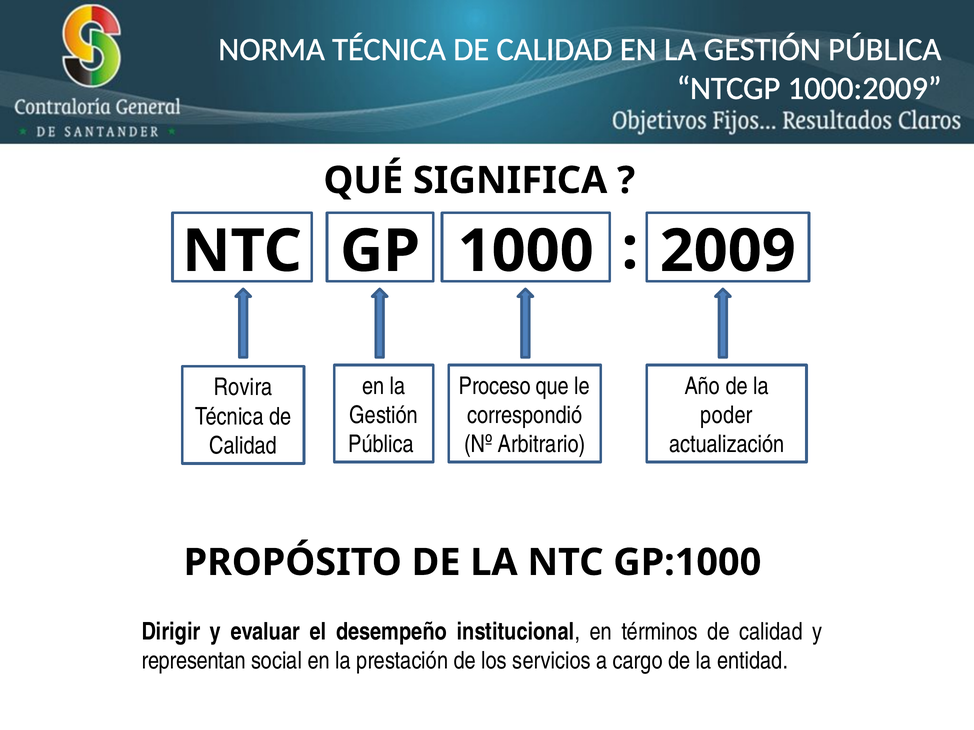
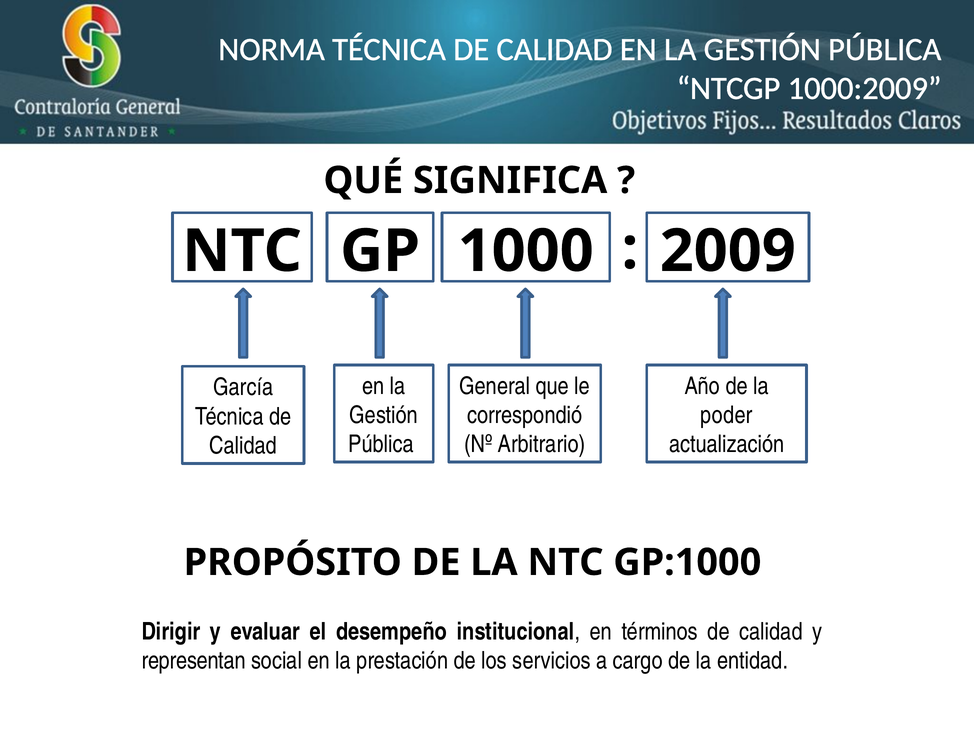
Proceso: Proceso -> General (495, 386)
Rovira: Rovira -> García (243, 388)
